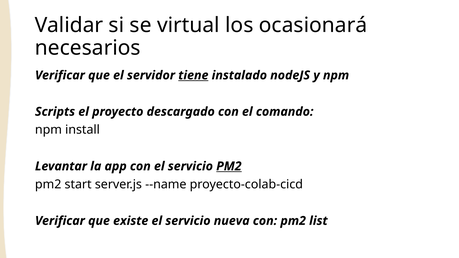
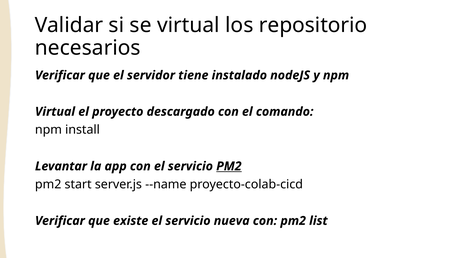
ocasionará: ocasionará -> repositorio (313, 25)
tiene underline: present -> none (193, 75)
Scripts: Scripts -> Virtual (55, 112)
